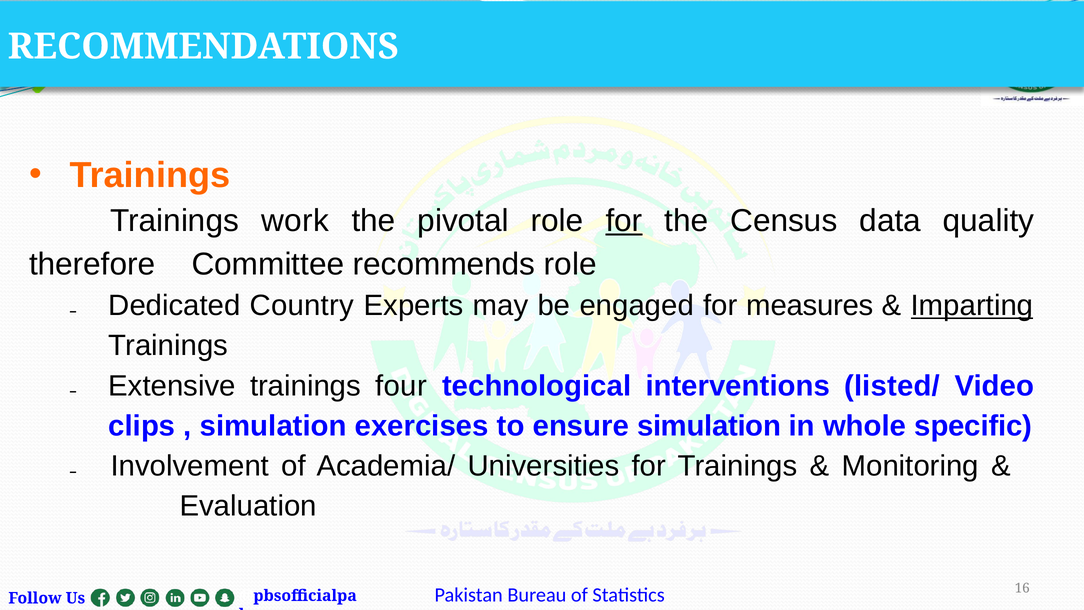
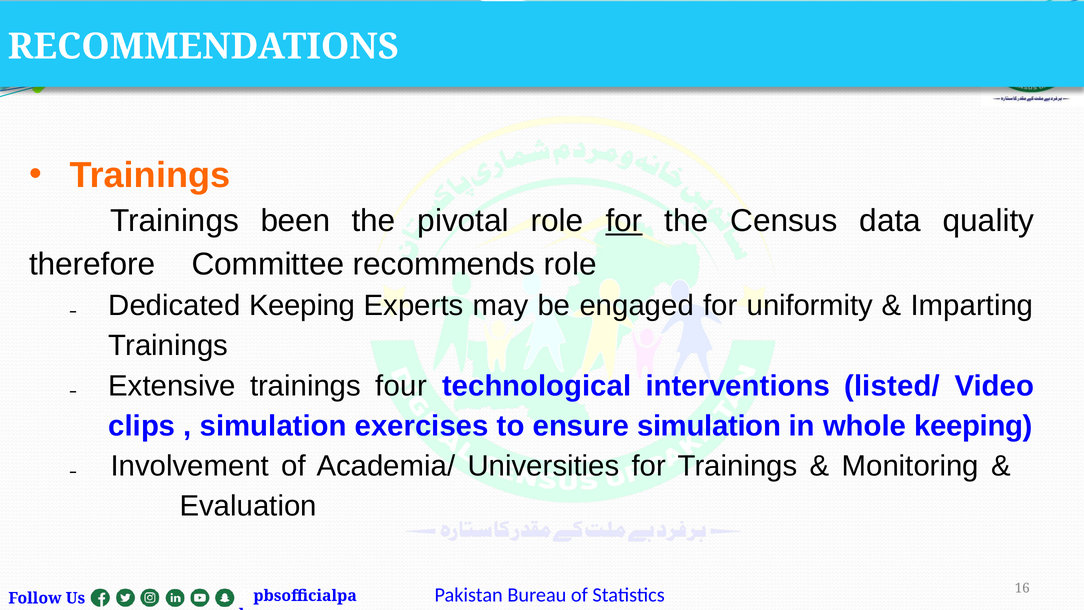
work: work -> been (295, 221)
Dedicated Country: Country -> Keeping (302, 305)
measures: measures -> uniformity (810, 305)
Imparting underline: present -> none (972, 305)
whole specific: specific -> keeping (973, 426)
